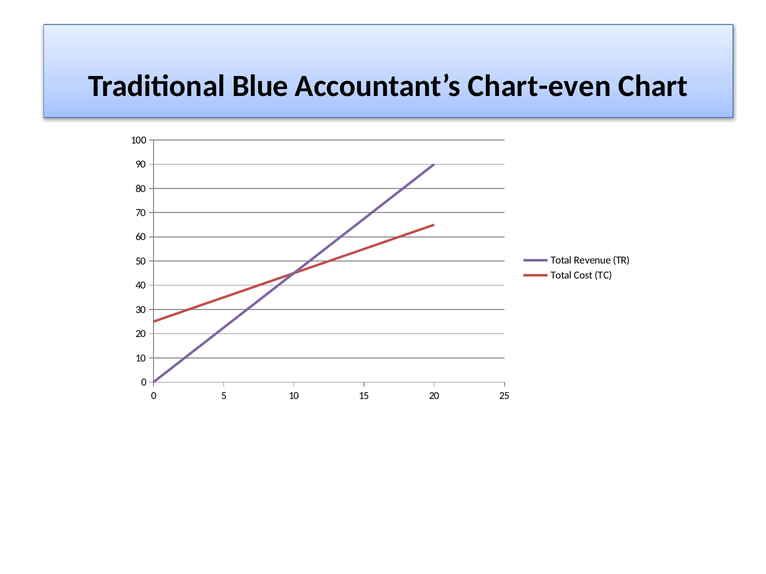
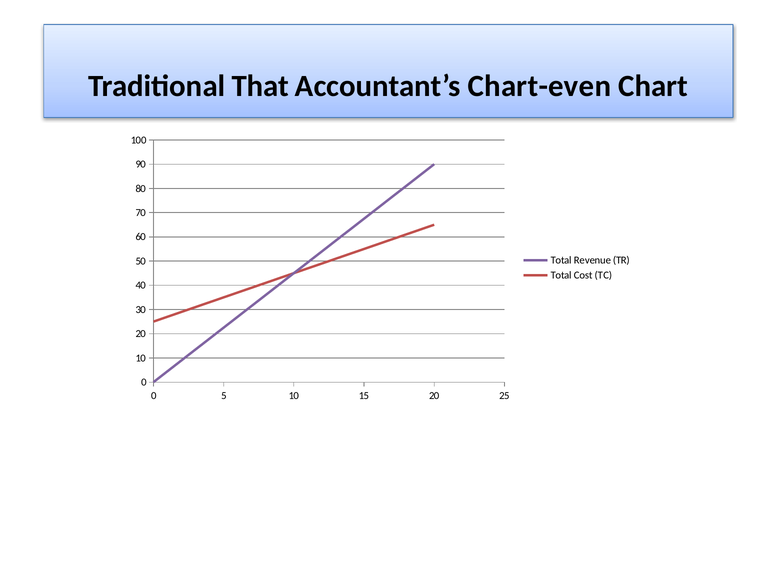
Blue: Blue -> That (260, 86)
